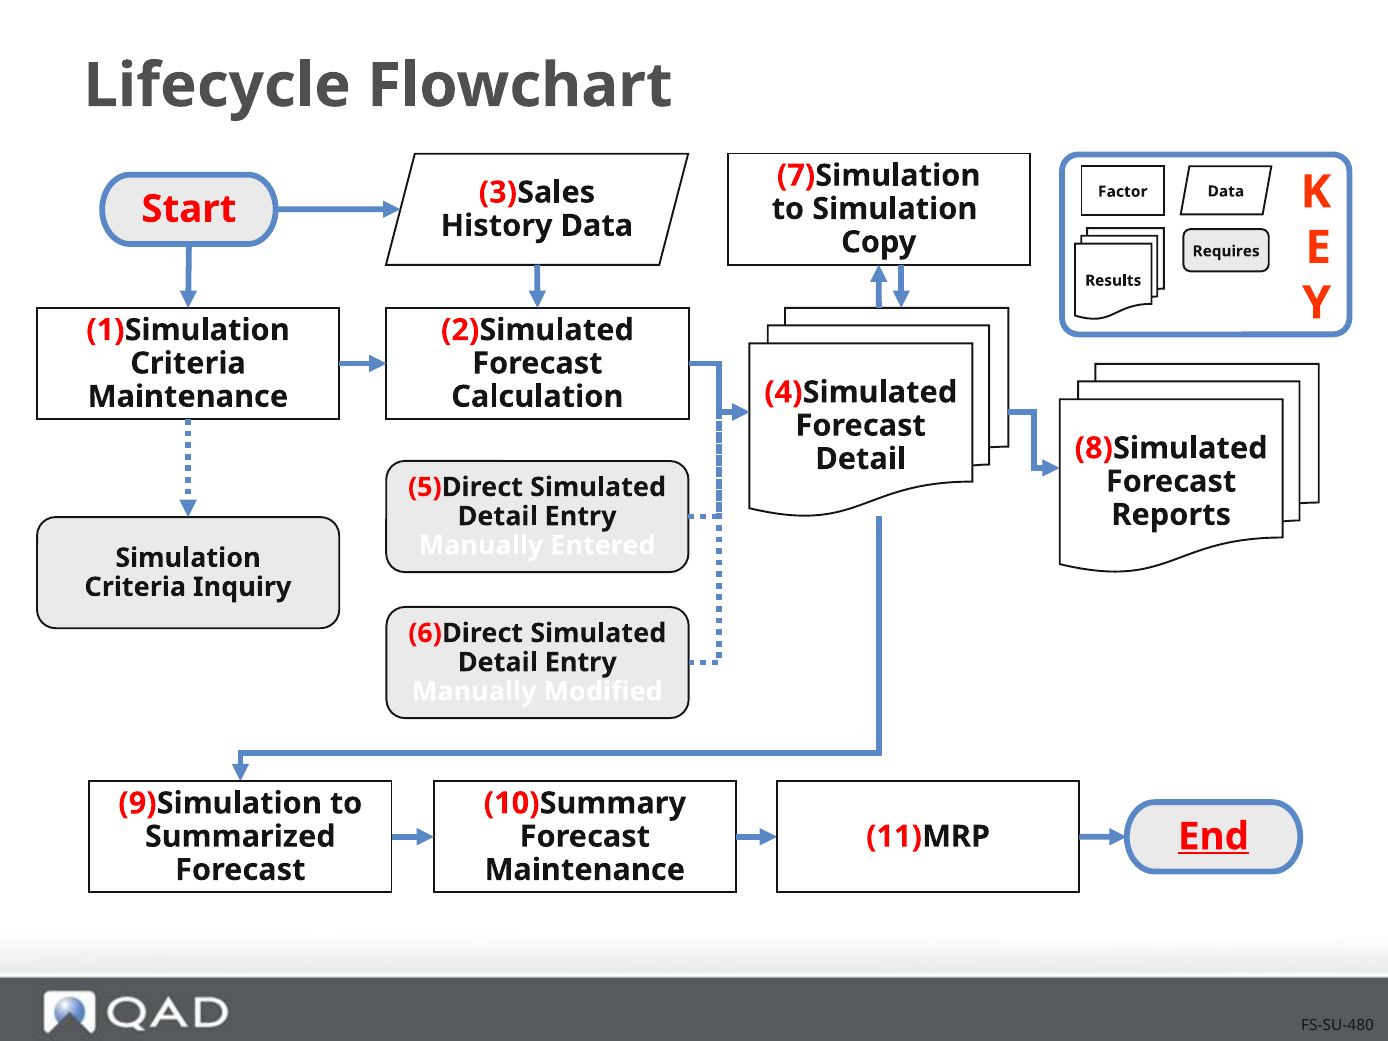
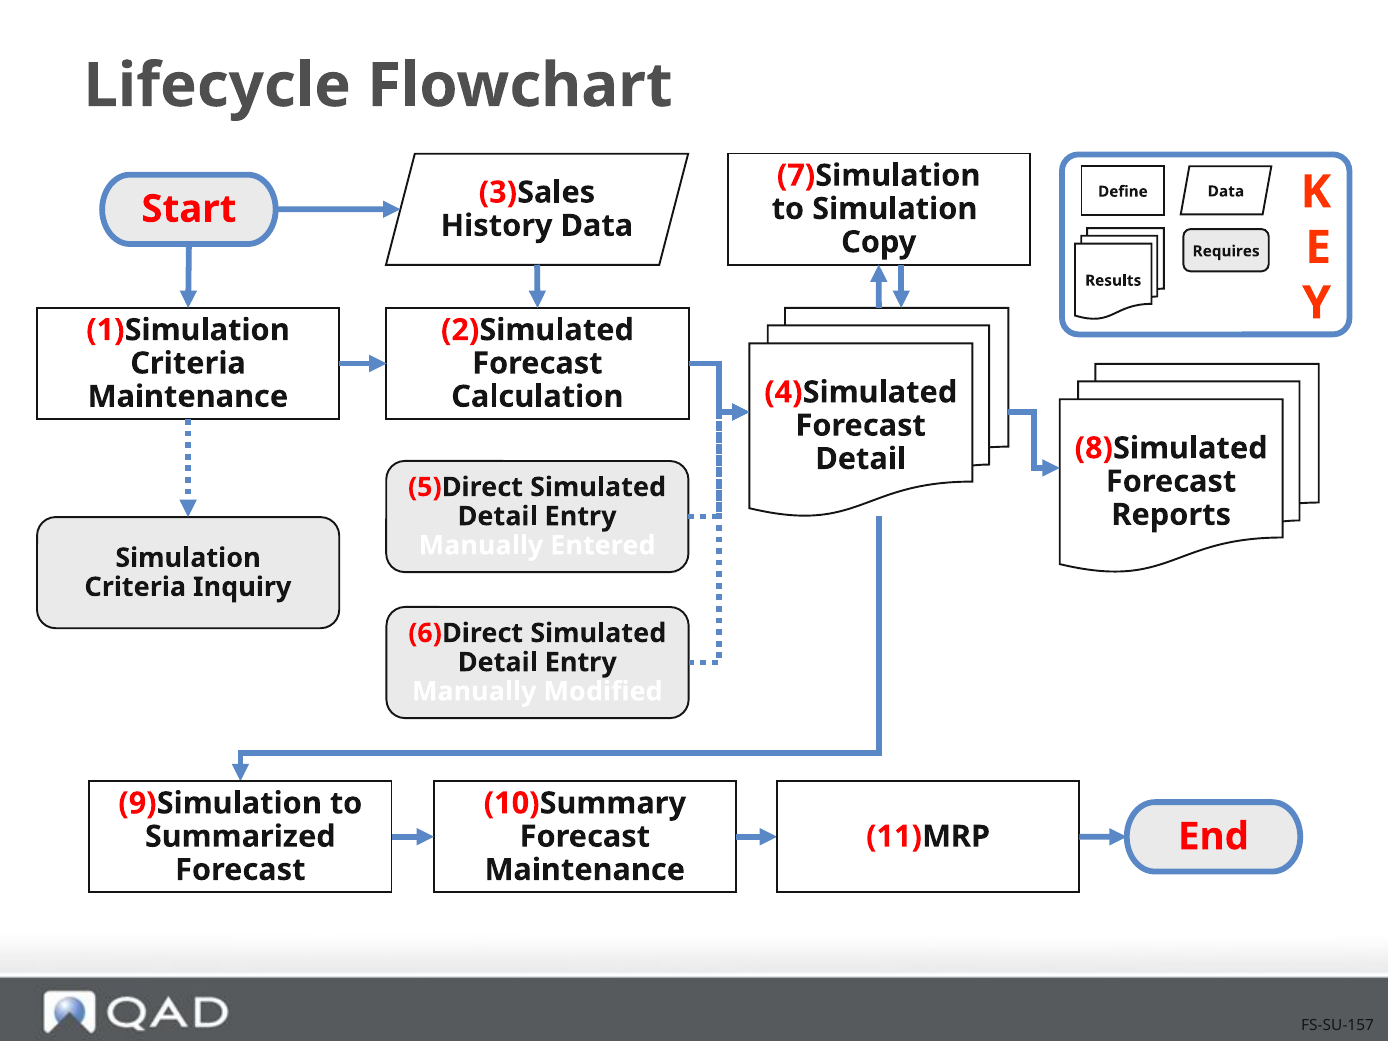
Factor: Factor -> Define (1123, 192)
End underline: present -> none (1213, 837)
FS-SU-480: FS-SU-480 -> FS-SU-157 (1338, 1026)
